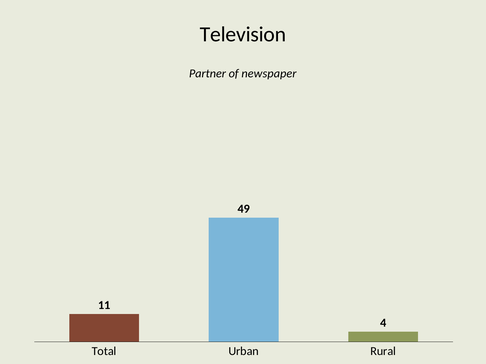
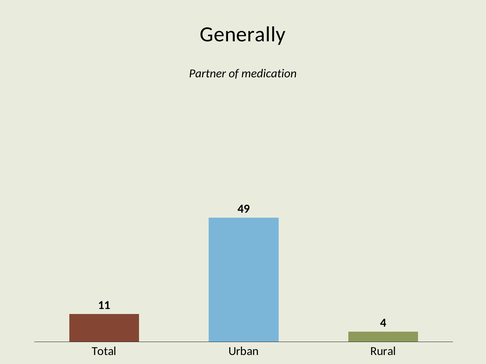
Television: Television -> Generally (243, 34)
newspaper: newspaper -> medication (269, 74)
